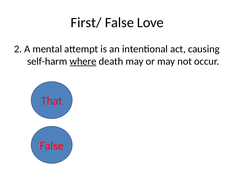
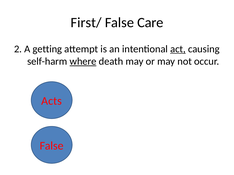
Love: Love -> Care (150, 23)
mental: mental -> getting (47, 49)
act underline: none -> present (178, 49)
That: That -> Acts (52, 101)
